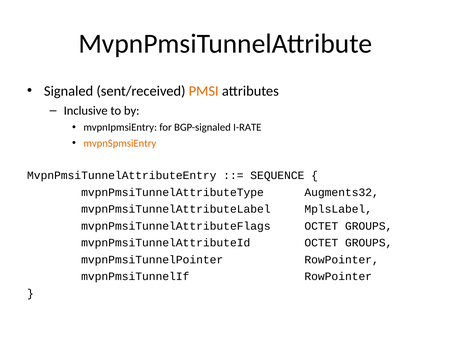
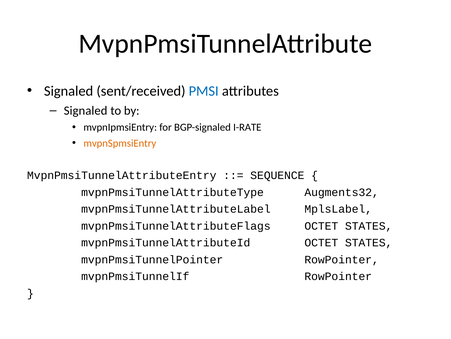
PMSI colour: orange -> blue (204, 91)
Inclusive: Inclusive -> Signaled (86, 110)
mvpnPmsiTunnelAttributeFlags OCTET GROUPS: GROUPS -> STATES (369, 226)
mvpnPmsiTunnelAttributeId OCTET GROUPS: GROUPS -> STATES (369, 242)
